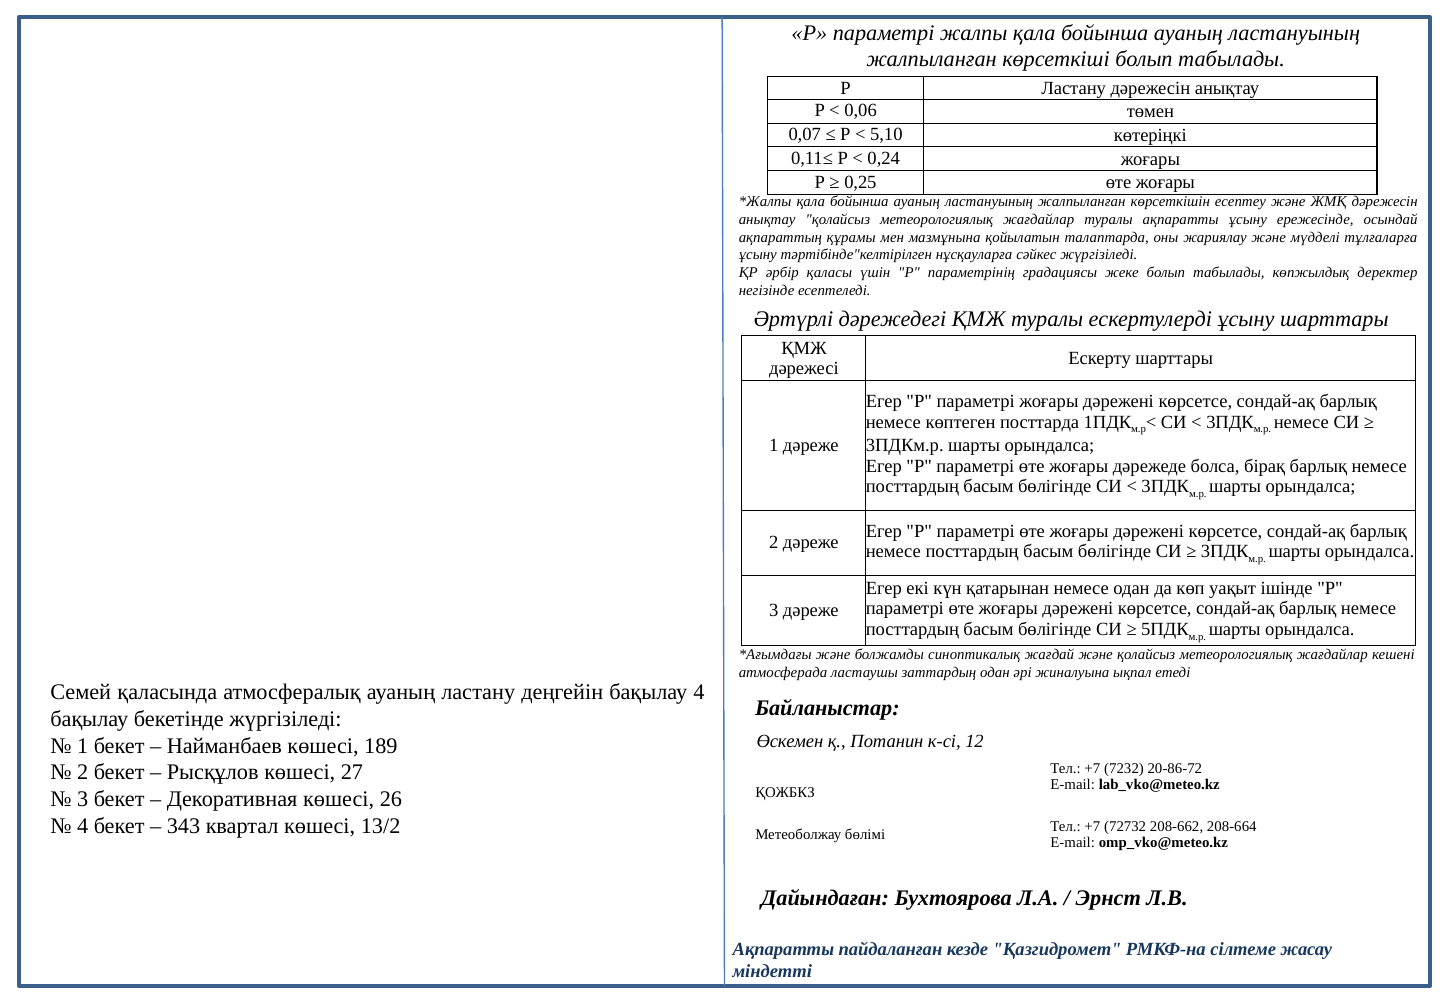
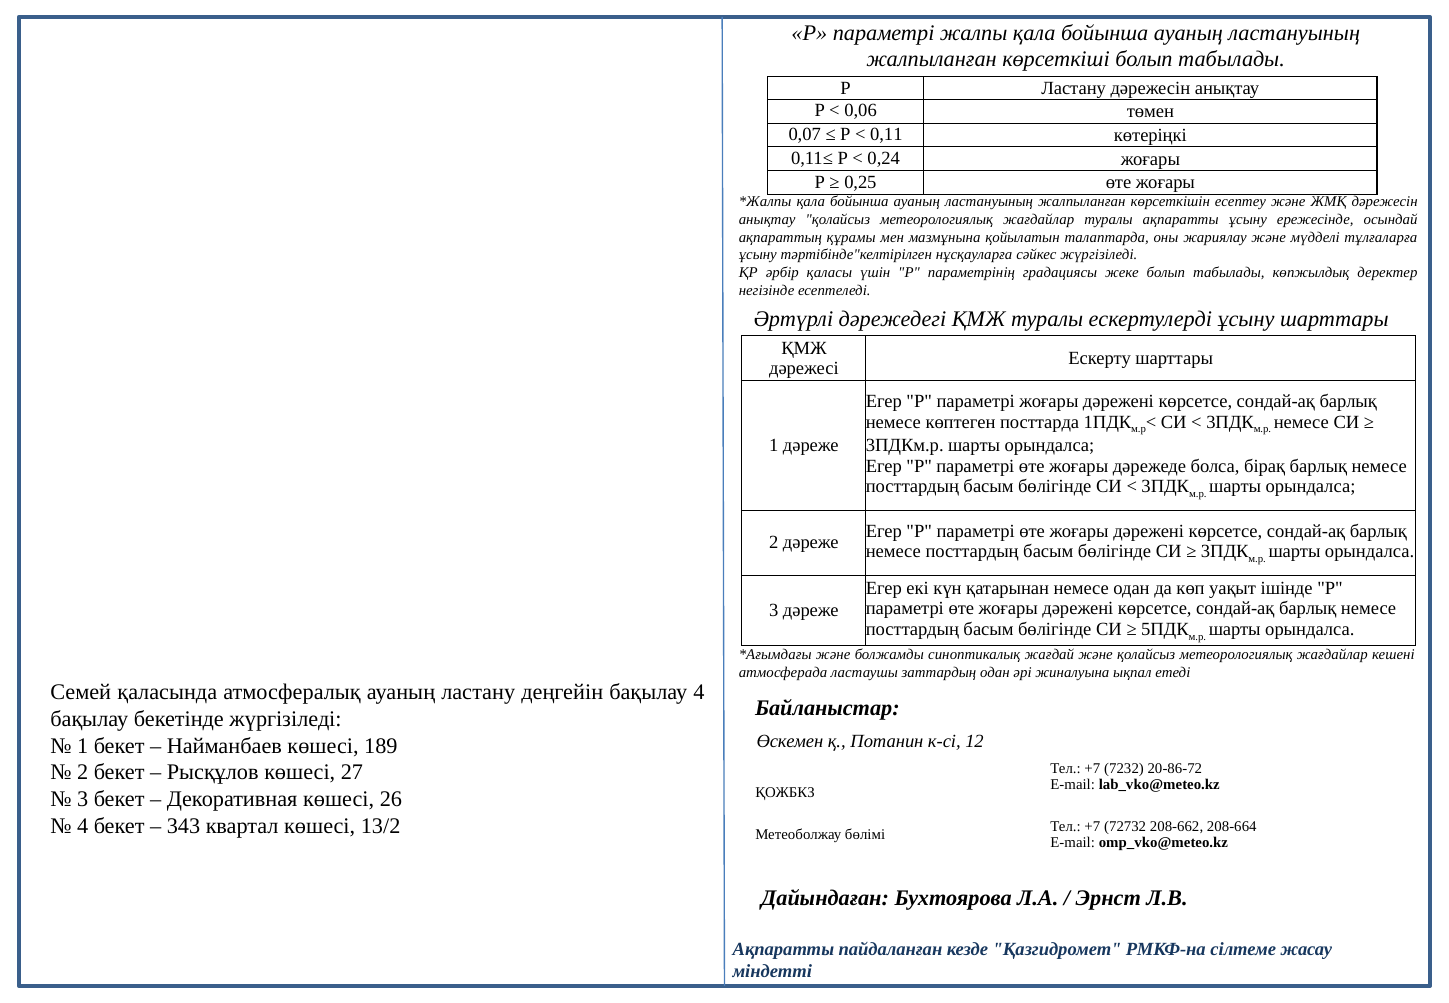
5,10: 5,10 -> 0,11 (886, 135)
